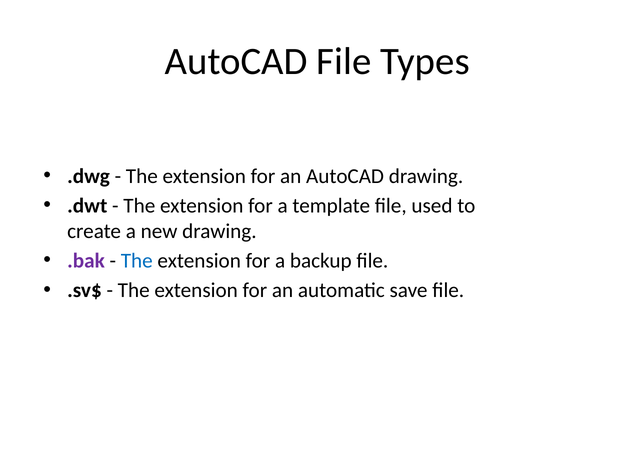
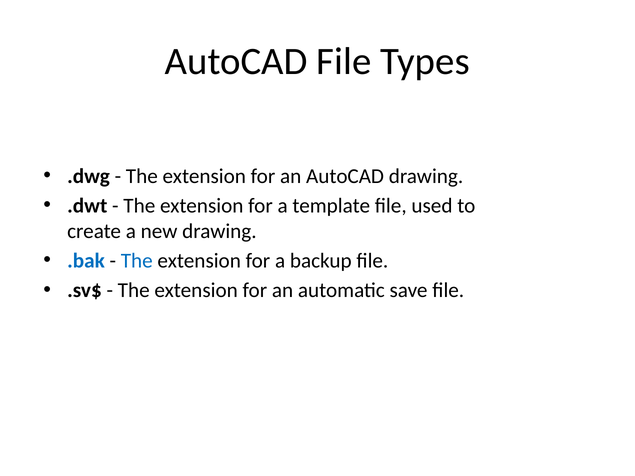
.bak colour: purple -> blue (86, 261)
